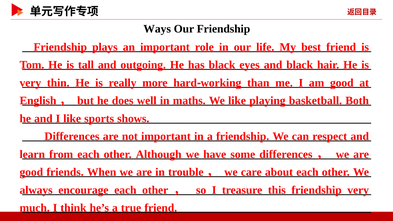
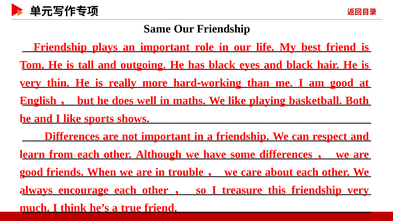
Ways: Ways -> Same (157, 29)
